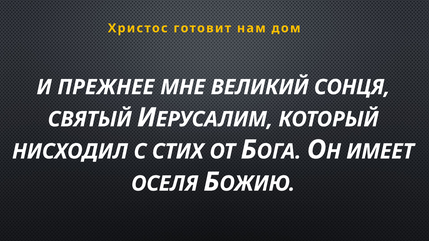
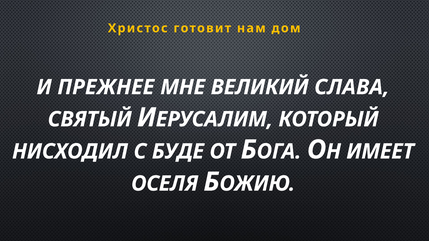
СОНЦЯ: СОНЦЯ -> СЛАВА (352, 87)
СТИХ: СТИХ -> БУДЕ (178, 152)
